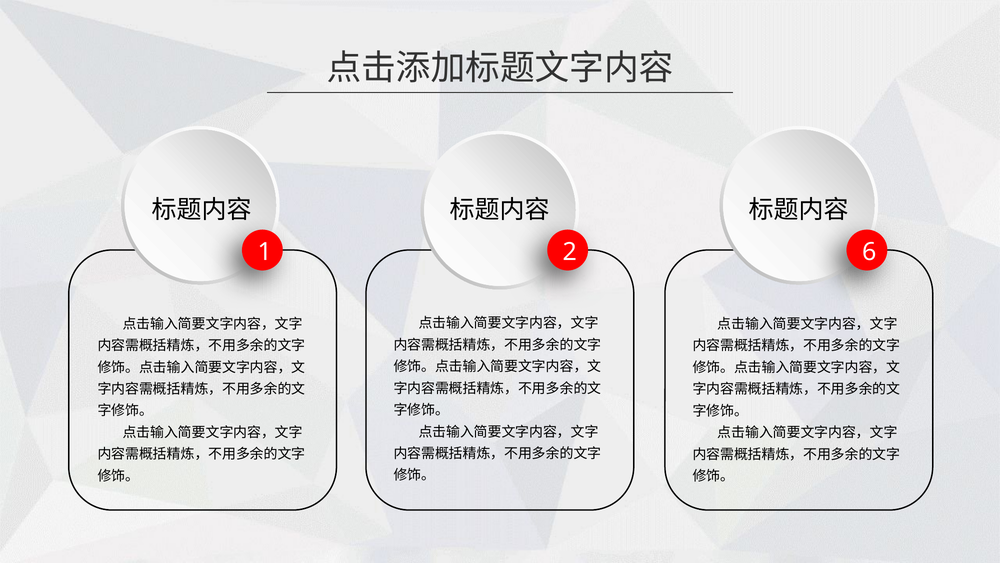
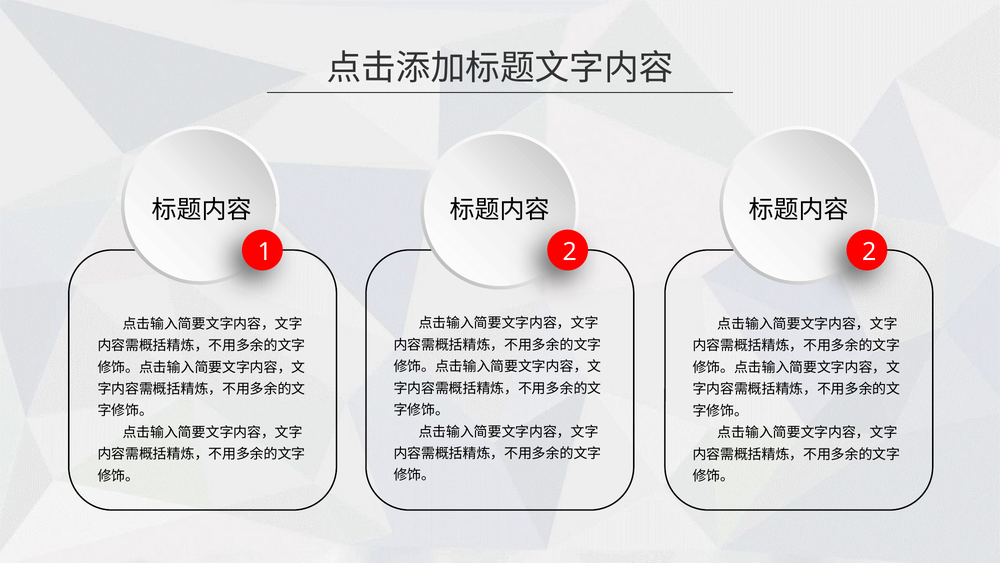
2 6: 6 -> 2 (869, 252)
